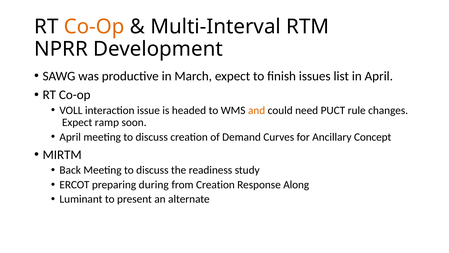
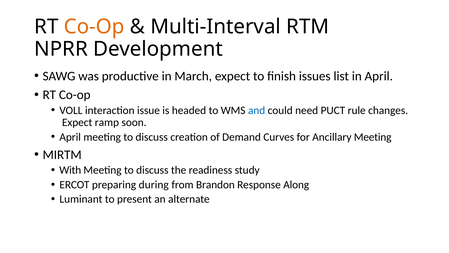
and colour: orange -> blue (257, 110)
Ancillary Concept: Concept -> Meeting (373, 137)
Back: Back -> With (70, 170)
from Creation: Creation -> Brandon (215, 184)
